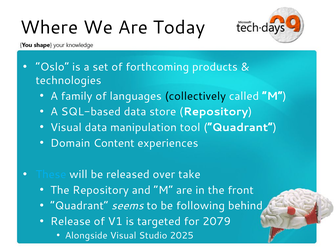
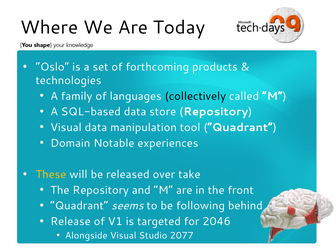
Content: Content -> Notable (114, 143)
These colour: light blue -> yellow (51, 174)
2079: 2079 -> 2046 (217, 221)
2025: 2025 -> 2077 (182, 236)
